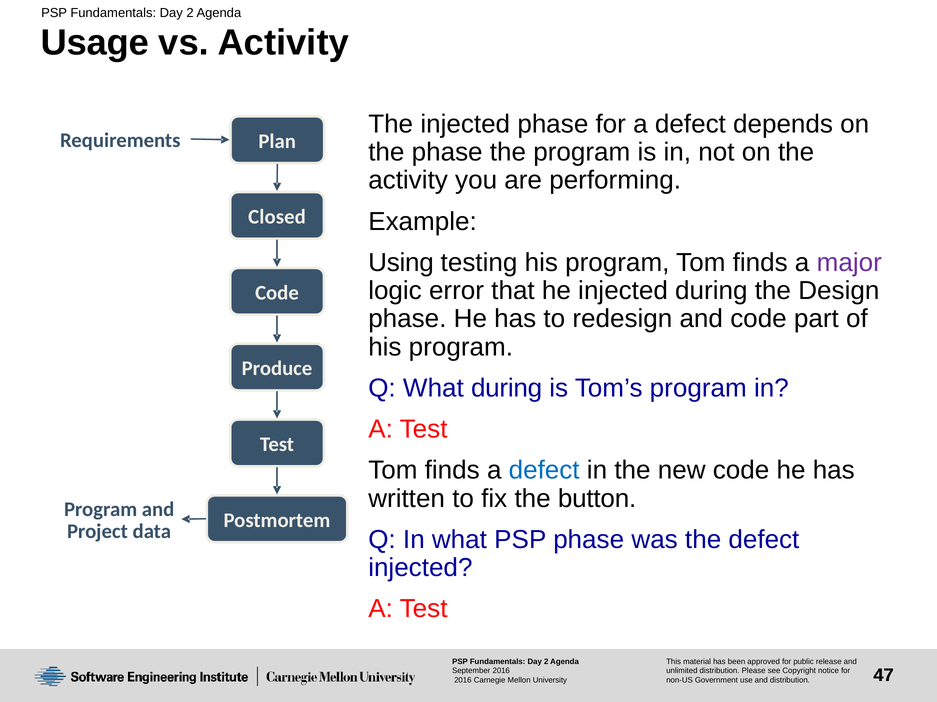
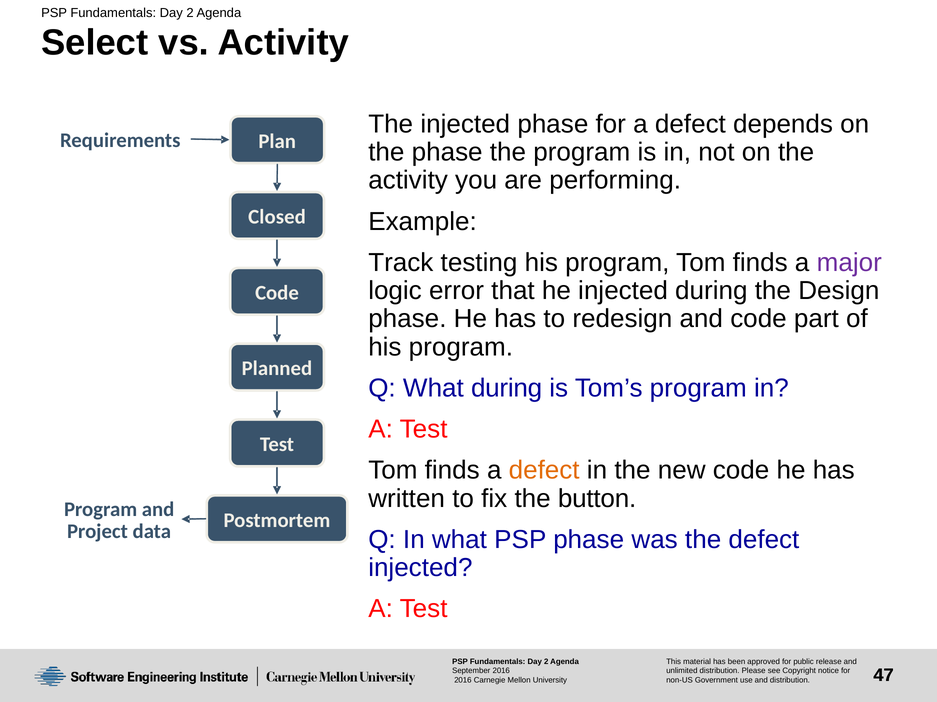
Usage: Usage -> Select (95, 43)
Using: Using -> Track (401, 263)
Produce: Produce -> Planned (277, 369)
defect colour: blue -> orange (544, 471)
